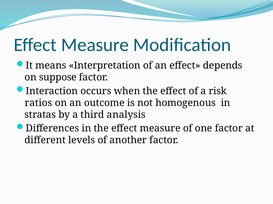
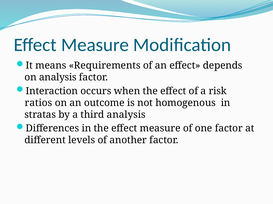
Interpretation: Interpretation -> Requirements (105, 66)
on suppose: suppose -> analysis (58, 78)
